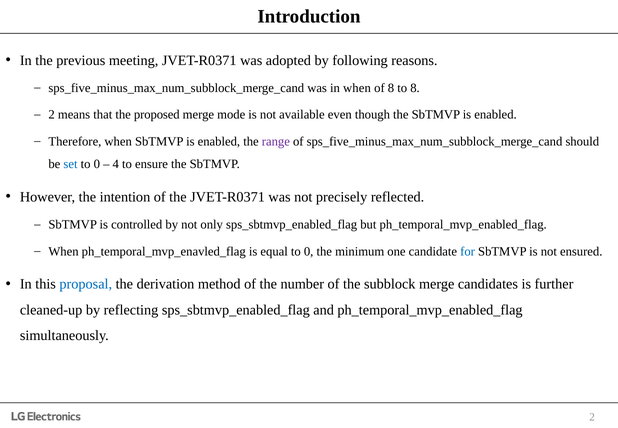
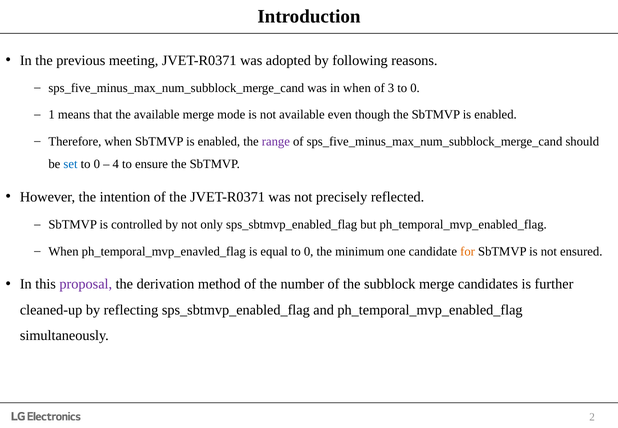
of 8: 8 -> 3 (391, 88)
8: 8 -> 0 (415, 88)
2: 2 -> 1 (52, 115)
the proposed: proposed -> available (157, 115)
for colour: blue -> orange (468, 251)
proposal colour: blue -> purple (86, 284)
